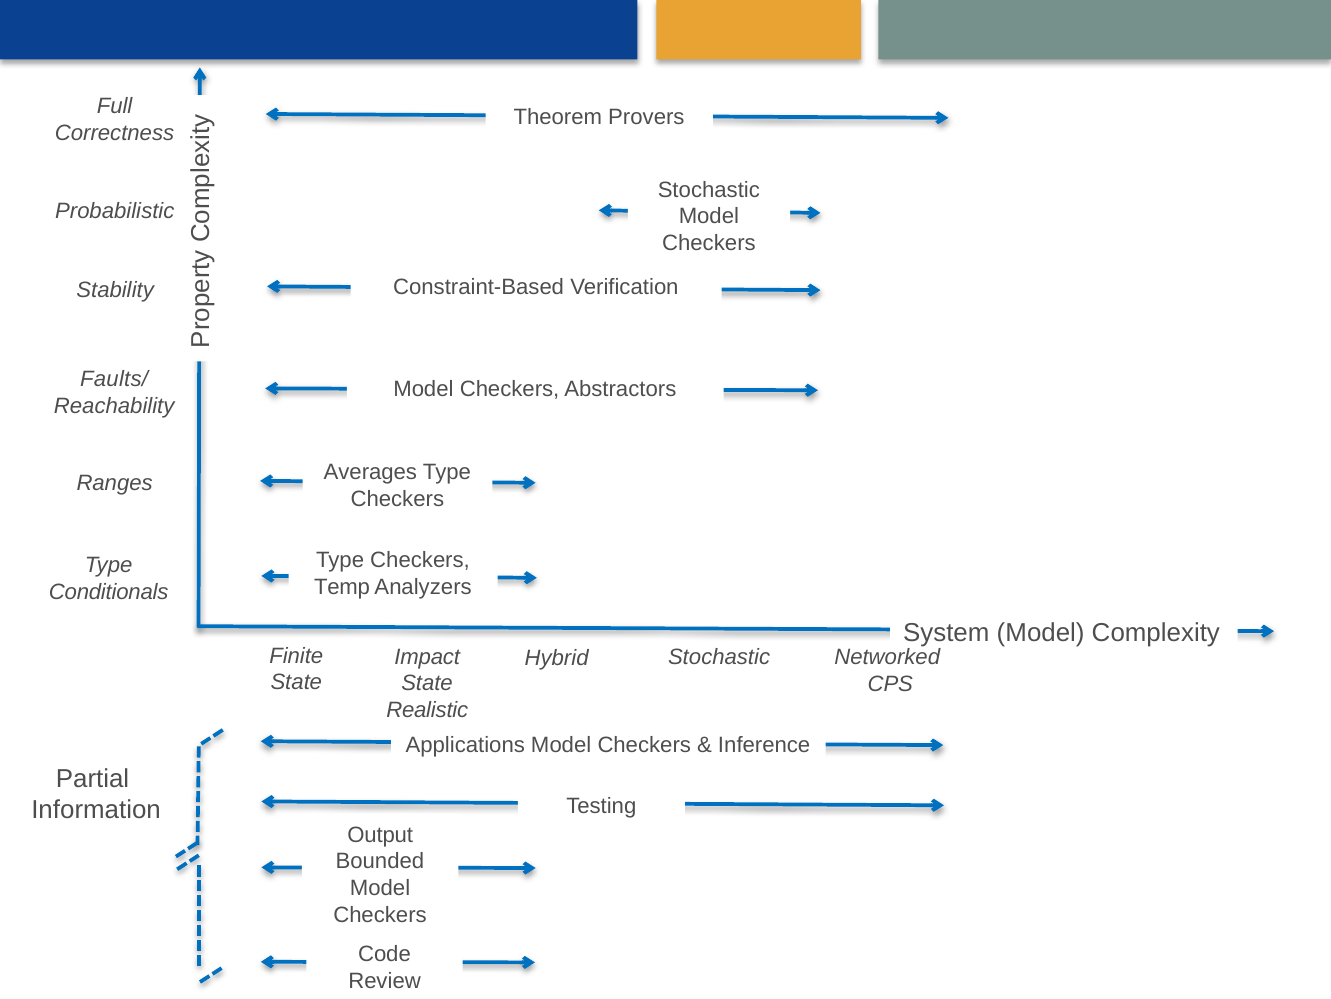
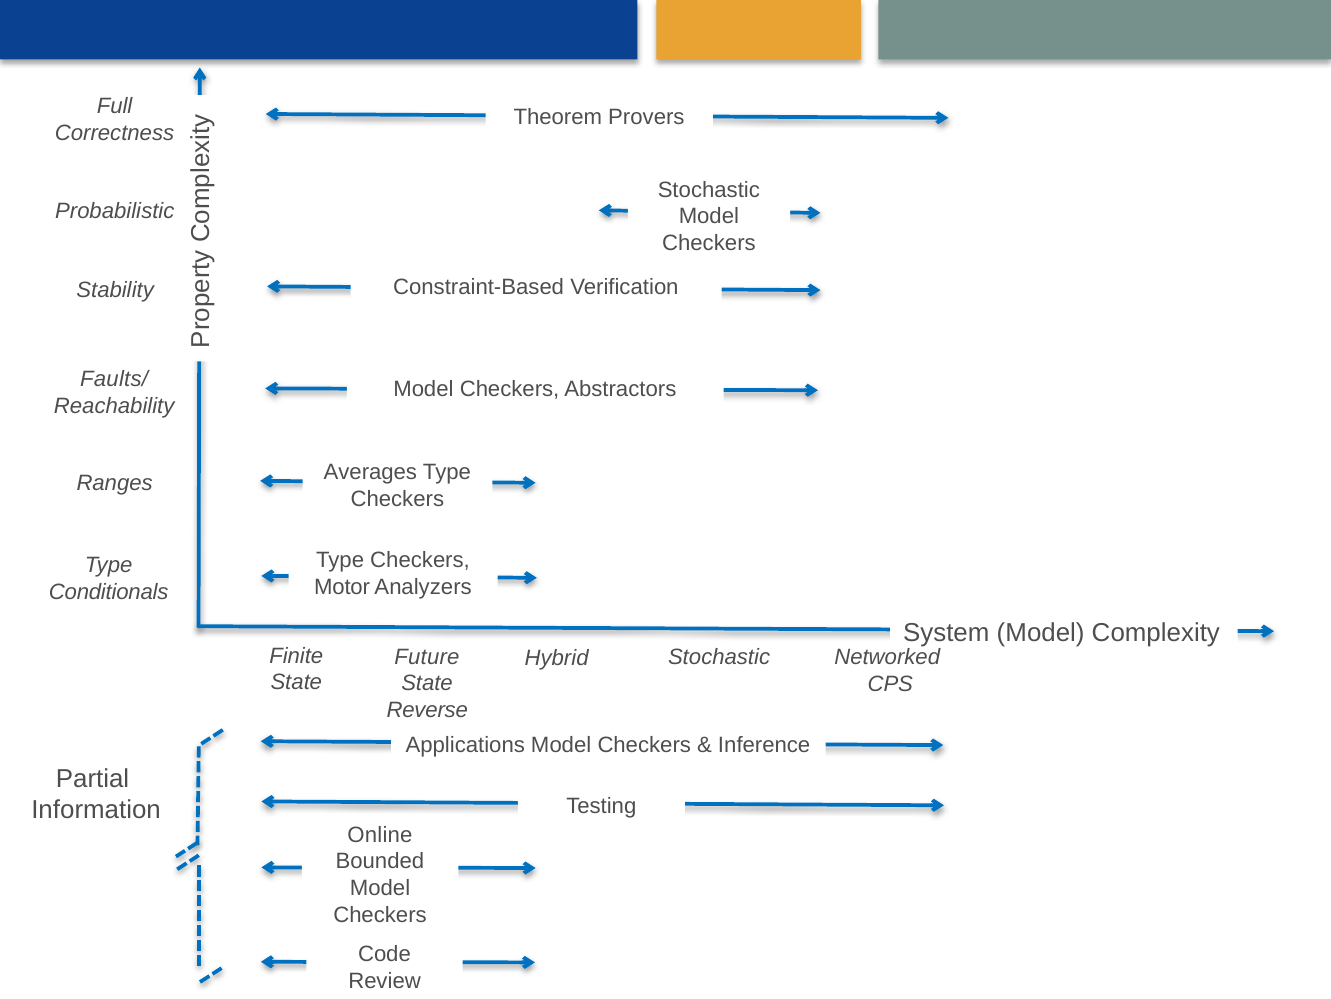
Temp: Temp -> Motor (342, 587)
Impact: Impact -> Future (427, 656)
Realistic: Realistic -> Reverse (427, 709)
Output: Output -> Online (380, 834)
